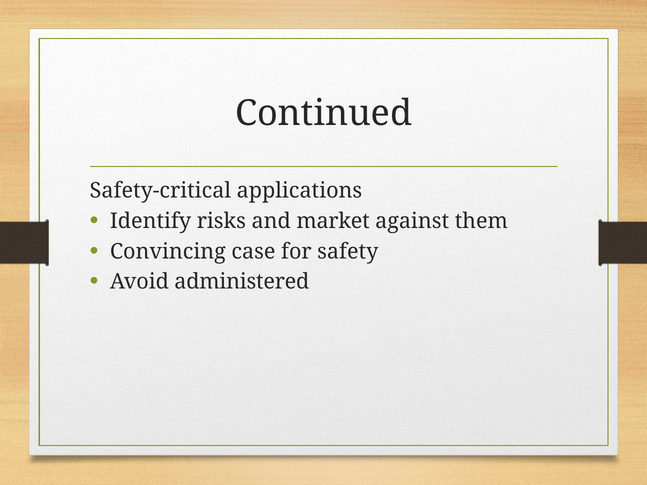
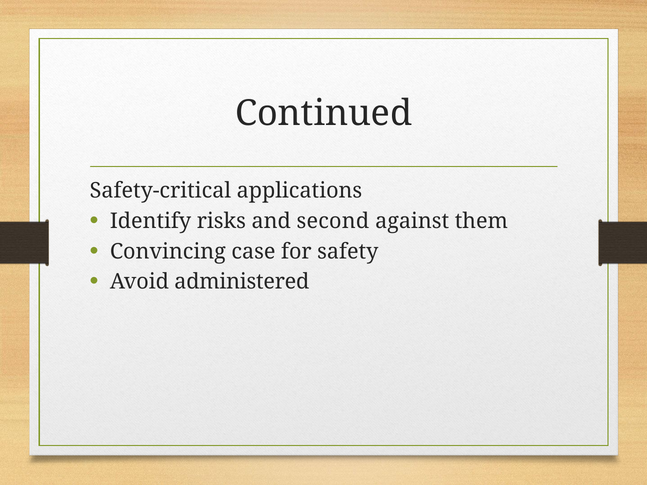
market: market -> second (333, 221)
